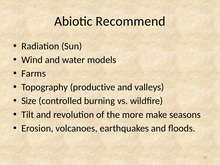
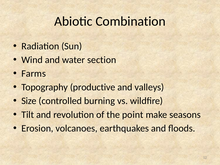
Recommend: Recommend -> Combination (131, 21)
models: models -> section (102, 60)
more: more -> point (133, 115)
